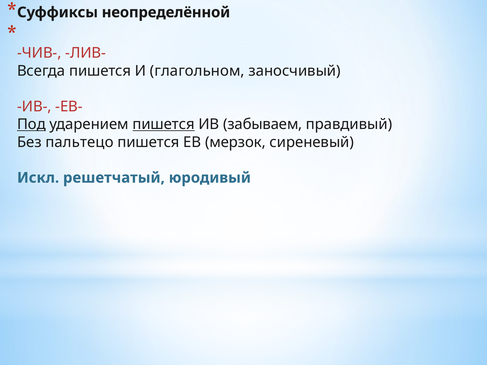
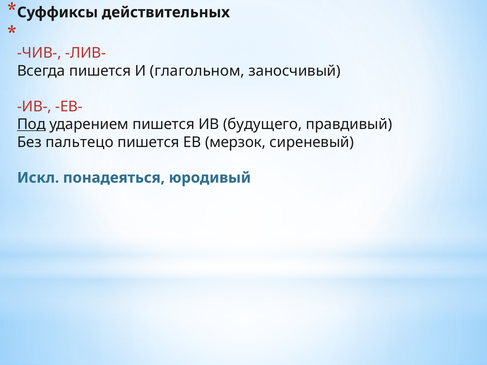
неопределённой: неопределённой -> действительных (166, 12)
пишется underline: present -> none (164, 124)
забываем: забываем -> будущего (263, 124)
решетчатый: решетчатый -> понадеяться (114, 178)
